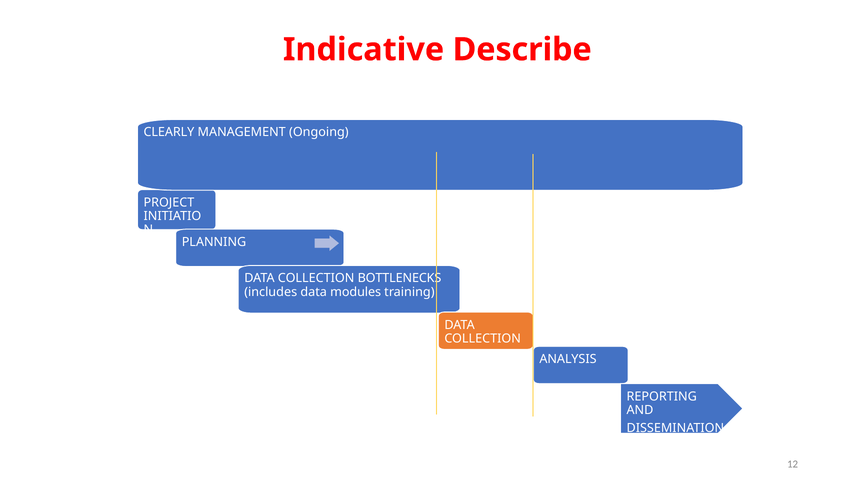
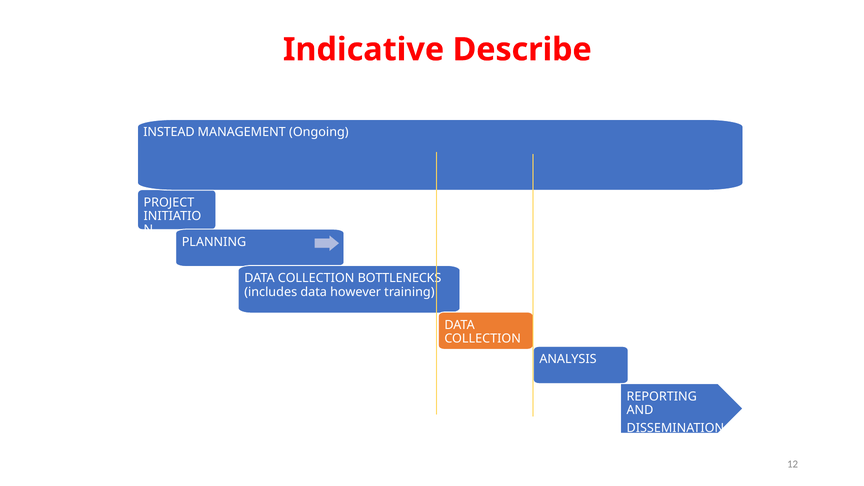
CLEARLY: CLEARLY -> INSTEAD (169, 132)
modules: modules -> however (356, 292)
